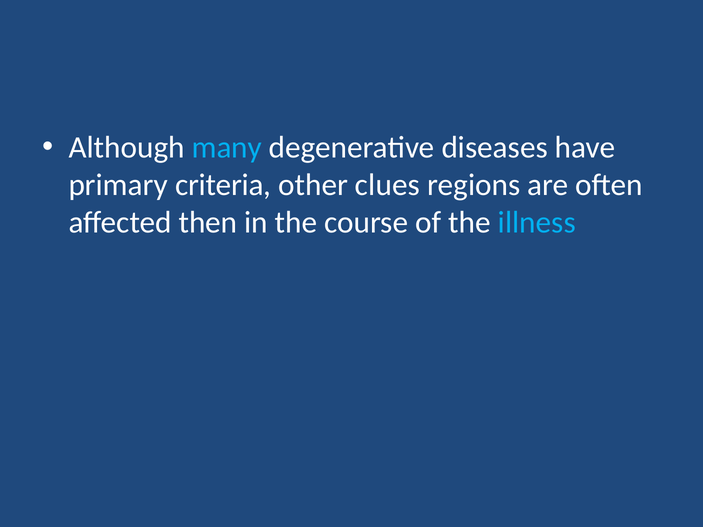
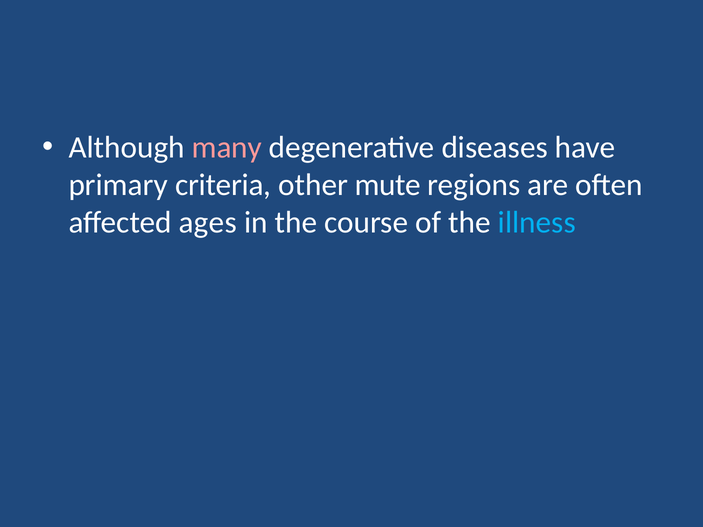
many colour: light blue -> pink (227, 147)
clues: clues -> mute (388, 185)
then: then -> ages (208, 222)
